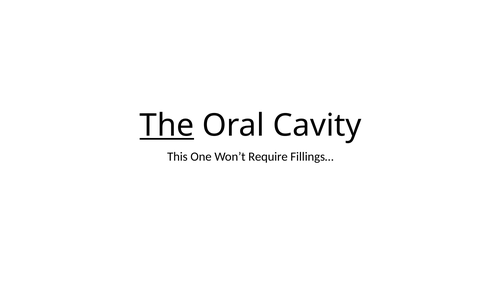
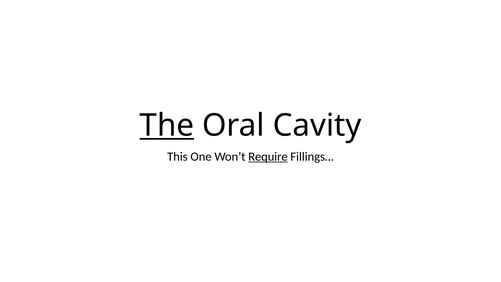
Require underline: none -> present (268, 157)
